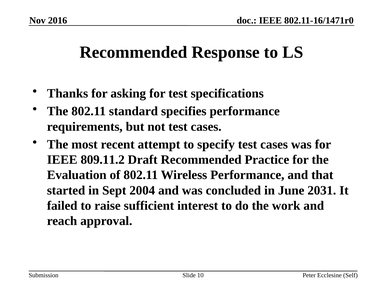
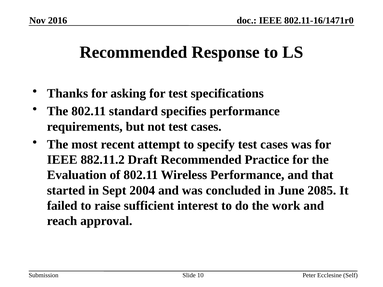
809.11.2: 809.11.2 -> 882.11.2 (103, 160)
2031: 2031 -> 2085 (322, 190)
